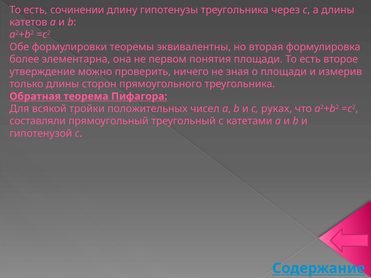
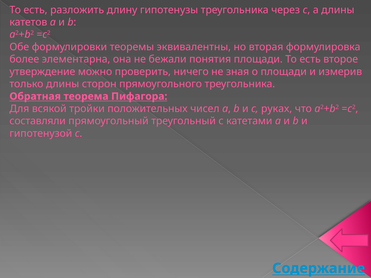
сочинении: сочинении -> разложить (77, 10)
первом: первом -> бежали (168, 59)
